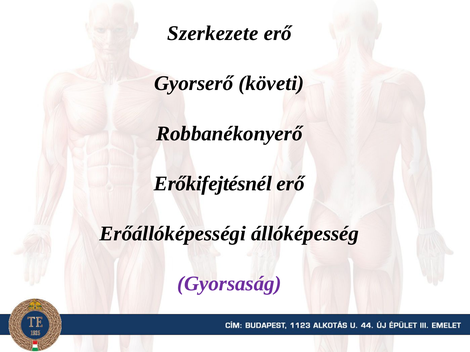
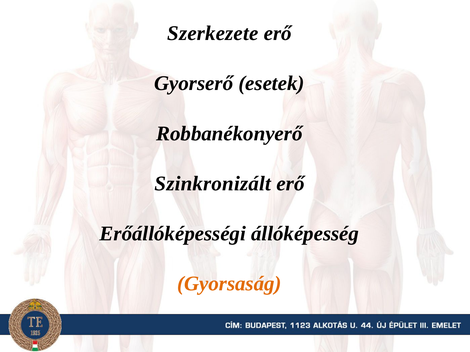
követi: követi -> esetek (271, 84)
Erőkifejtésnél: Erőkifejtésnél -> Szinkronizált (213, 184)
Gyorsaság colour: purple -> orange (229, 284)
